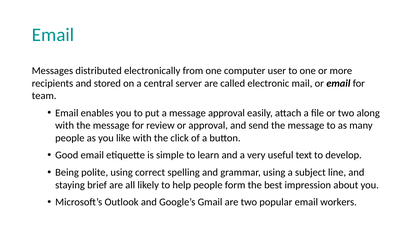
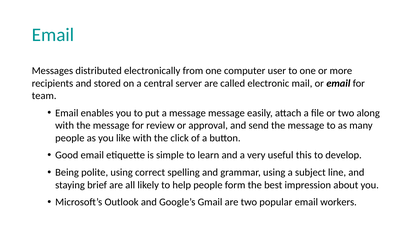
message approval: approval -> message (226, 113)
text: text -> this (304, 156)
